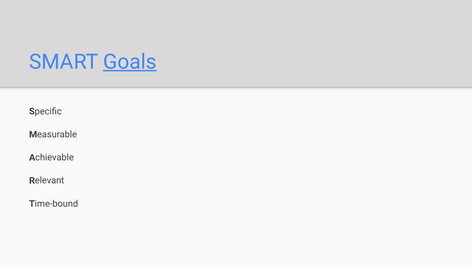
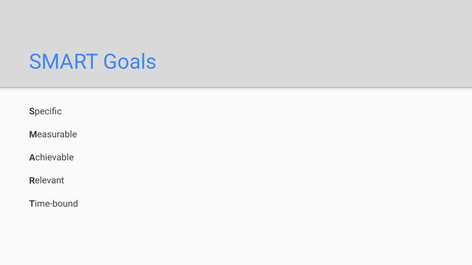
Goals underline: present -> none (130, 62)
